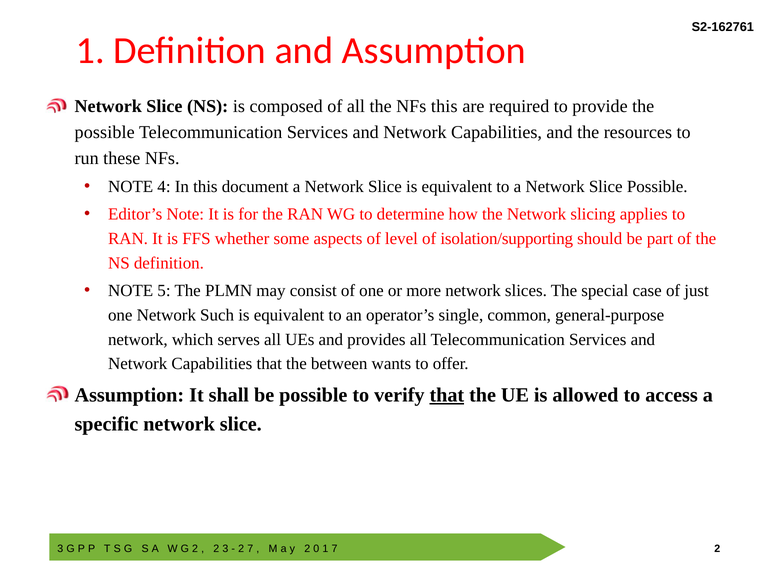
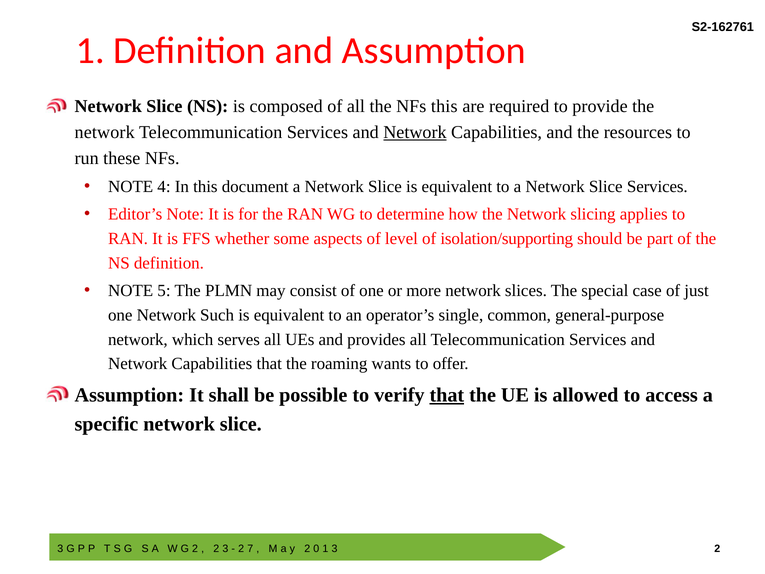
possible: possible -> network (105, 132)
Network underline: none -> present (415, 132)
Slice Possible: Possible -> Services (657, 186)
between: between -> roaming (339, 364)
1 7: 7 -> 3 (335, 549)
